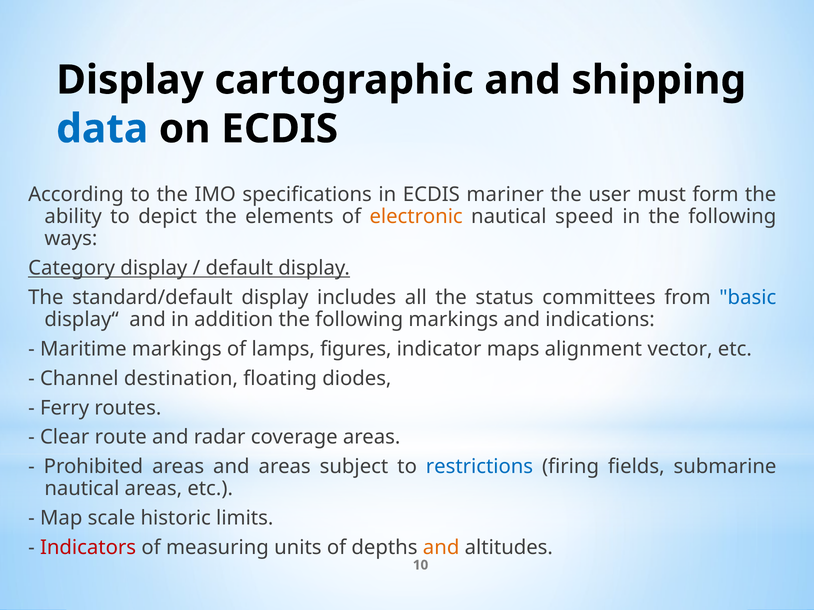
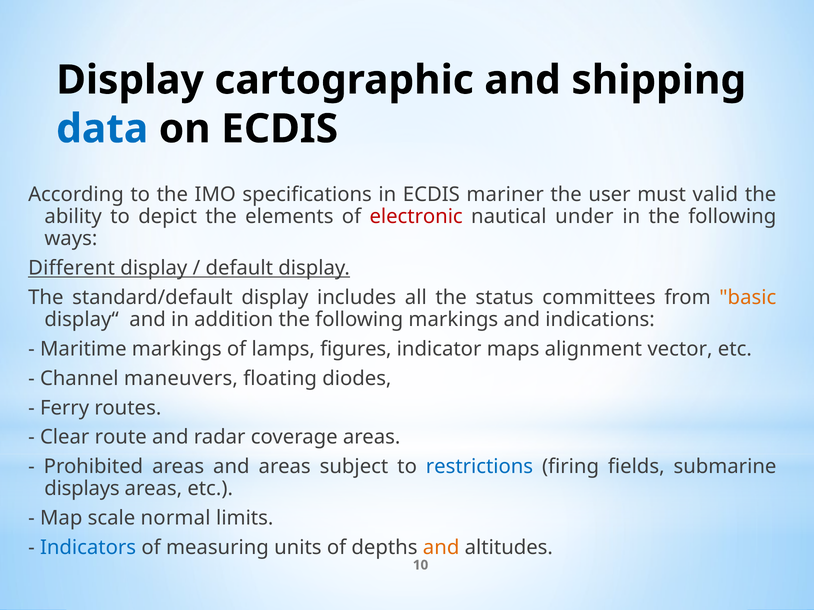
form: form -> valid (715, 195)
electronic colour: orange -> red (416, 217)
speed: speed -> under (584, 217)
Category: Category -> Different (72, 268)
basic colour: blue -> orange (748, 298)
destination: destination -> maneuvers (181, 379)
nautical: nautical -> displays (82, 489)
historic: historic -> normal (176, 519)
Indicators colour: red -> blue (88, 548)
